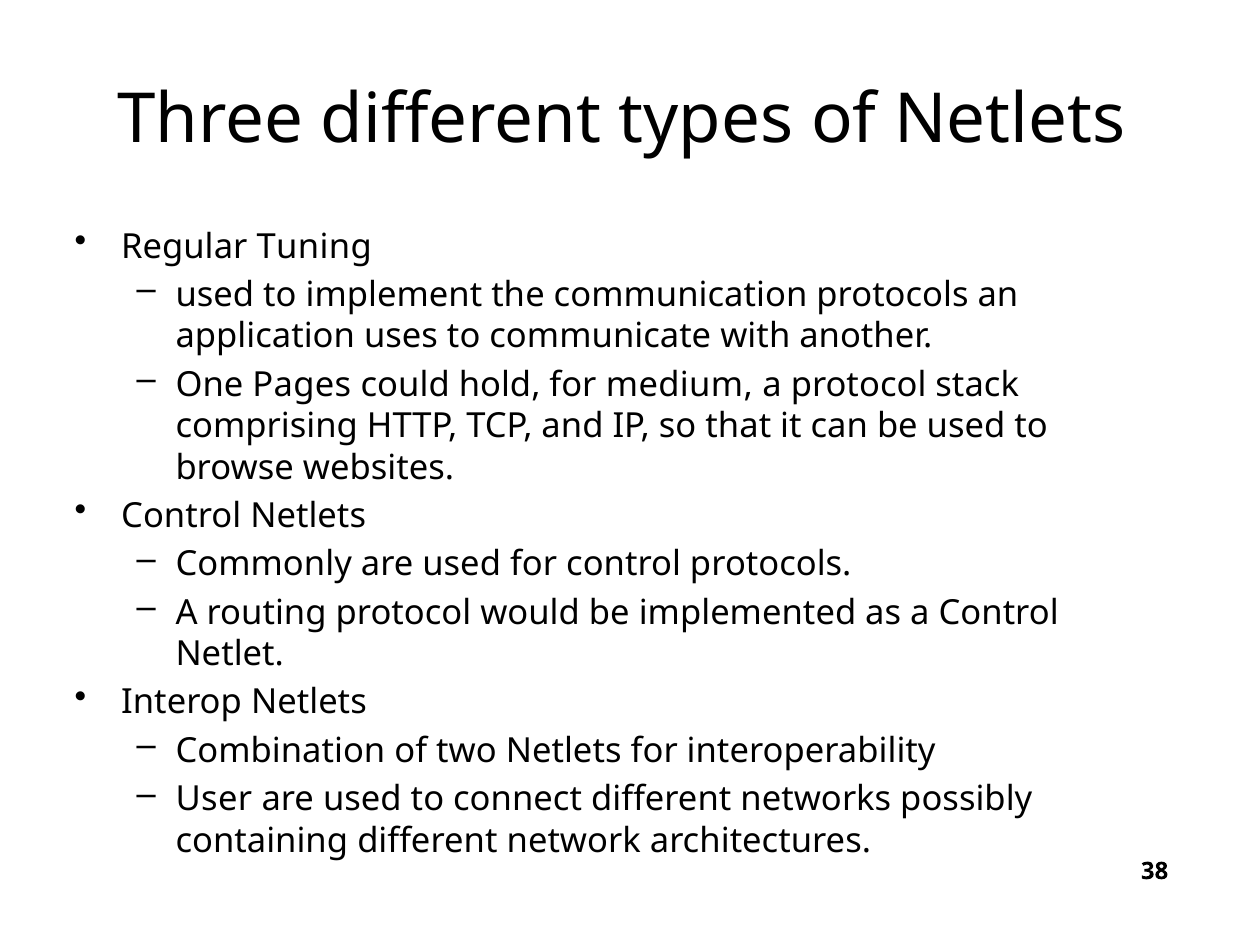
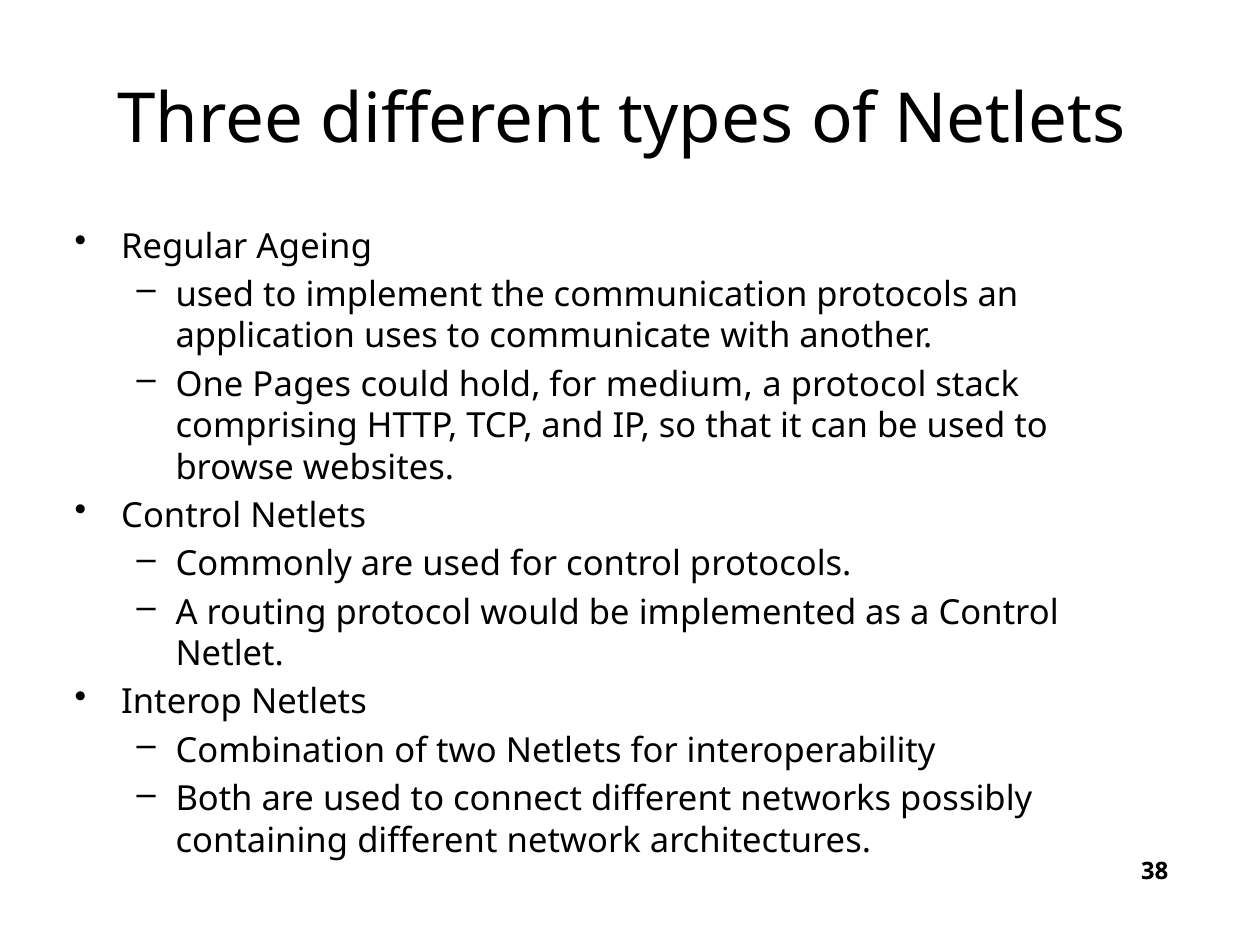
Tuning: Tuning -> Ageing (314, 247)
User: User -> Both (214, 799)
